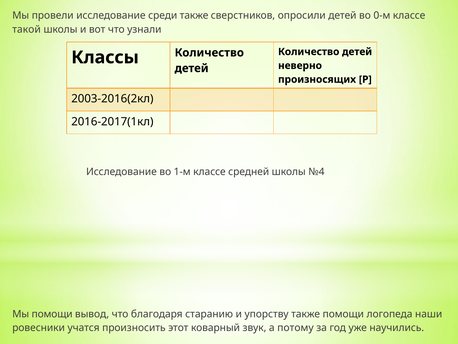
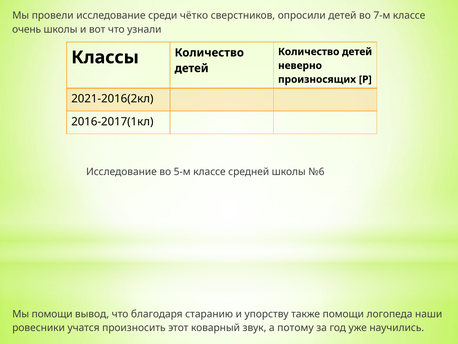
среди также: также -> чётко (194, 16)
0-м: 0-м -> 7-м (382, 16)
такой: такой -> очень (27, 29)
2003-2016(2кл: 2003-2016(2кл -> 2021-2016(2кл (112, 99)
1-м: 1-м -> 5-м (182, 172)
№4: №4 -> №6 (316, 172)
